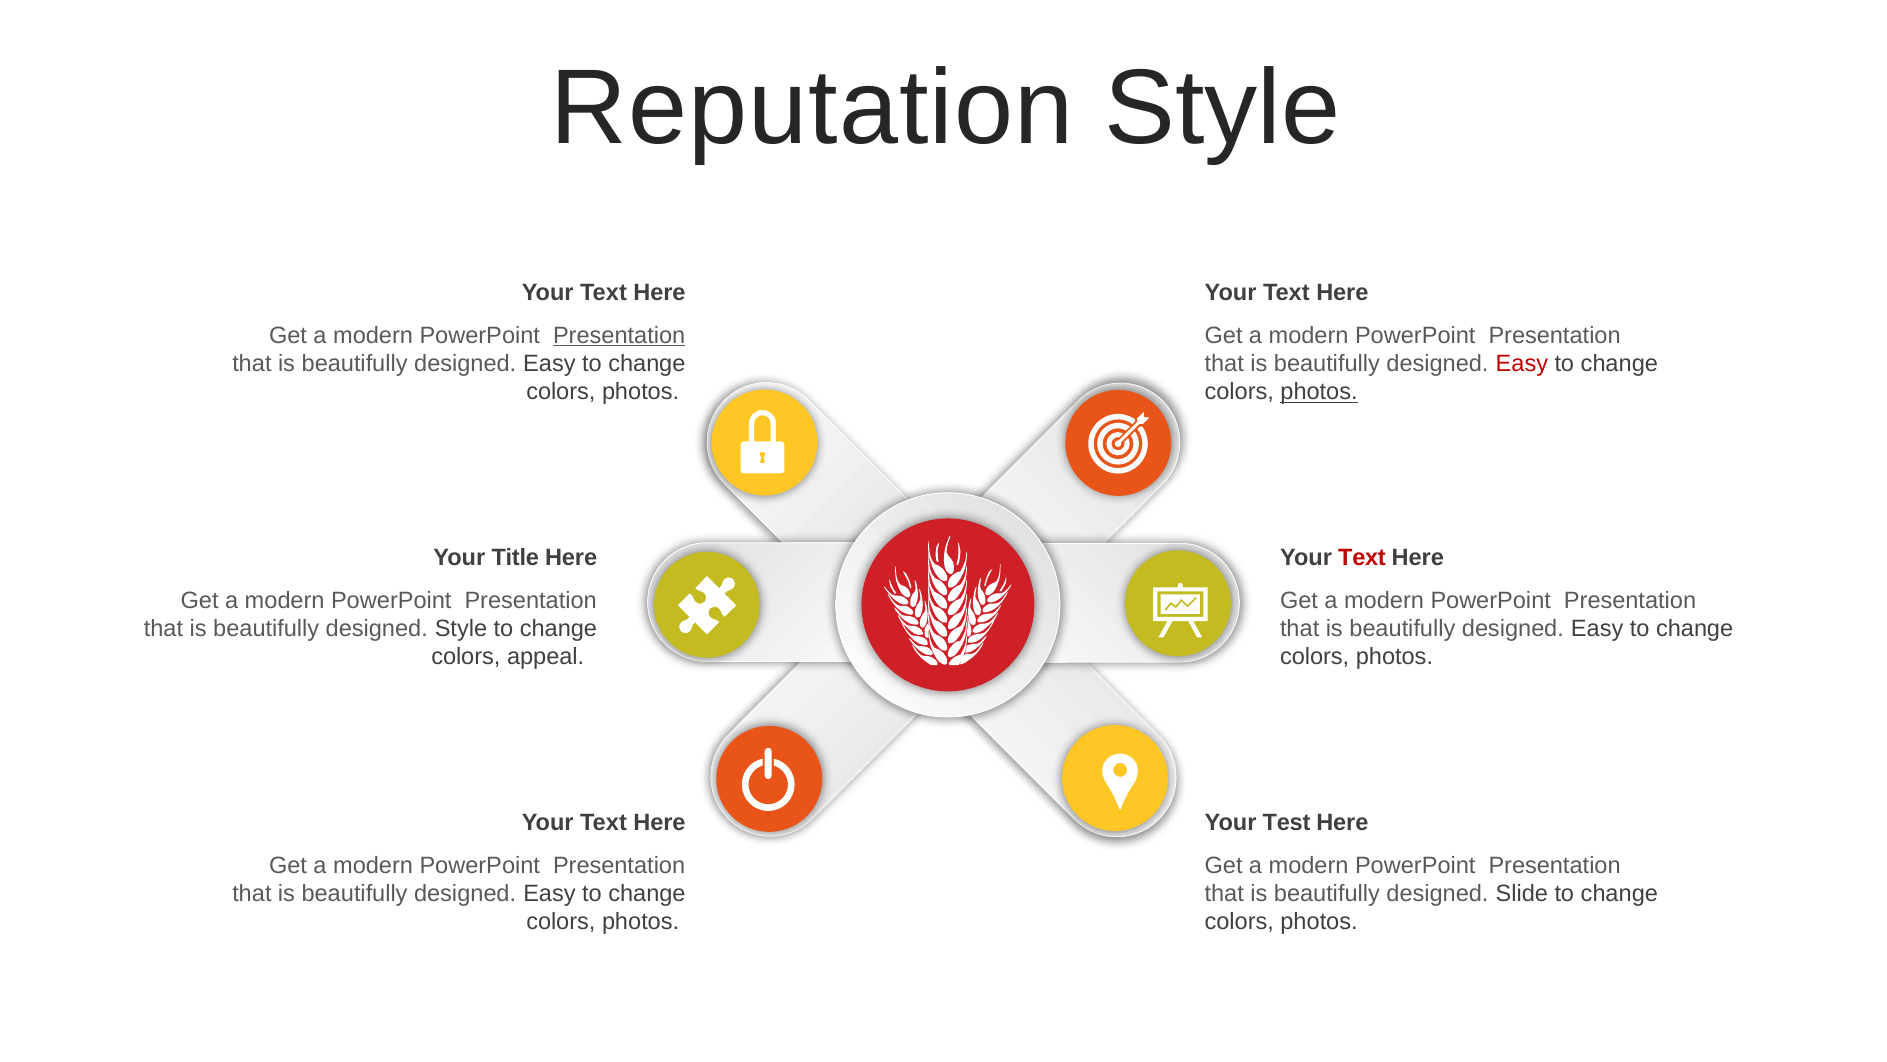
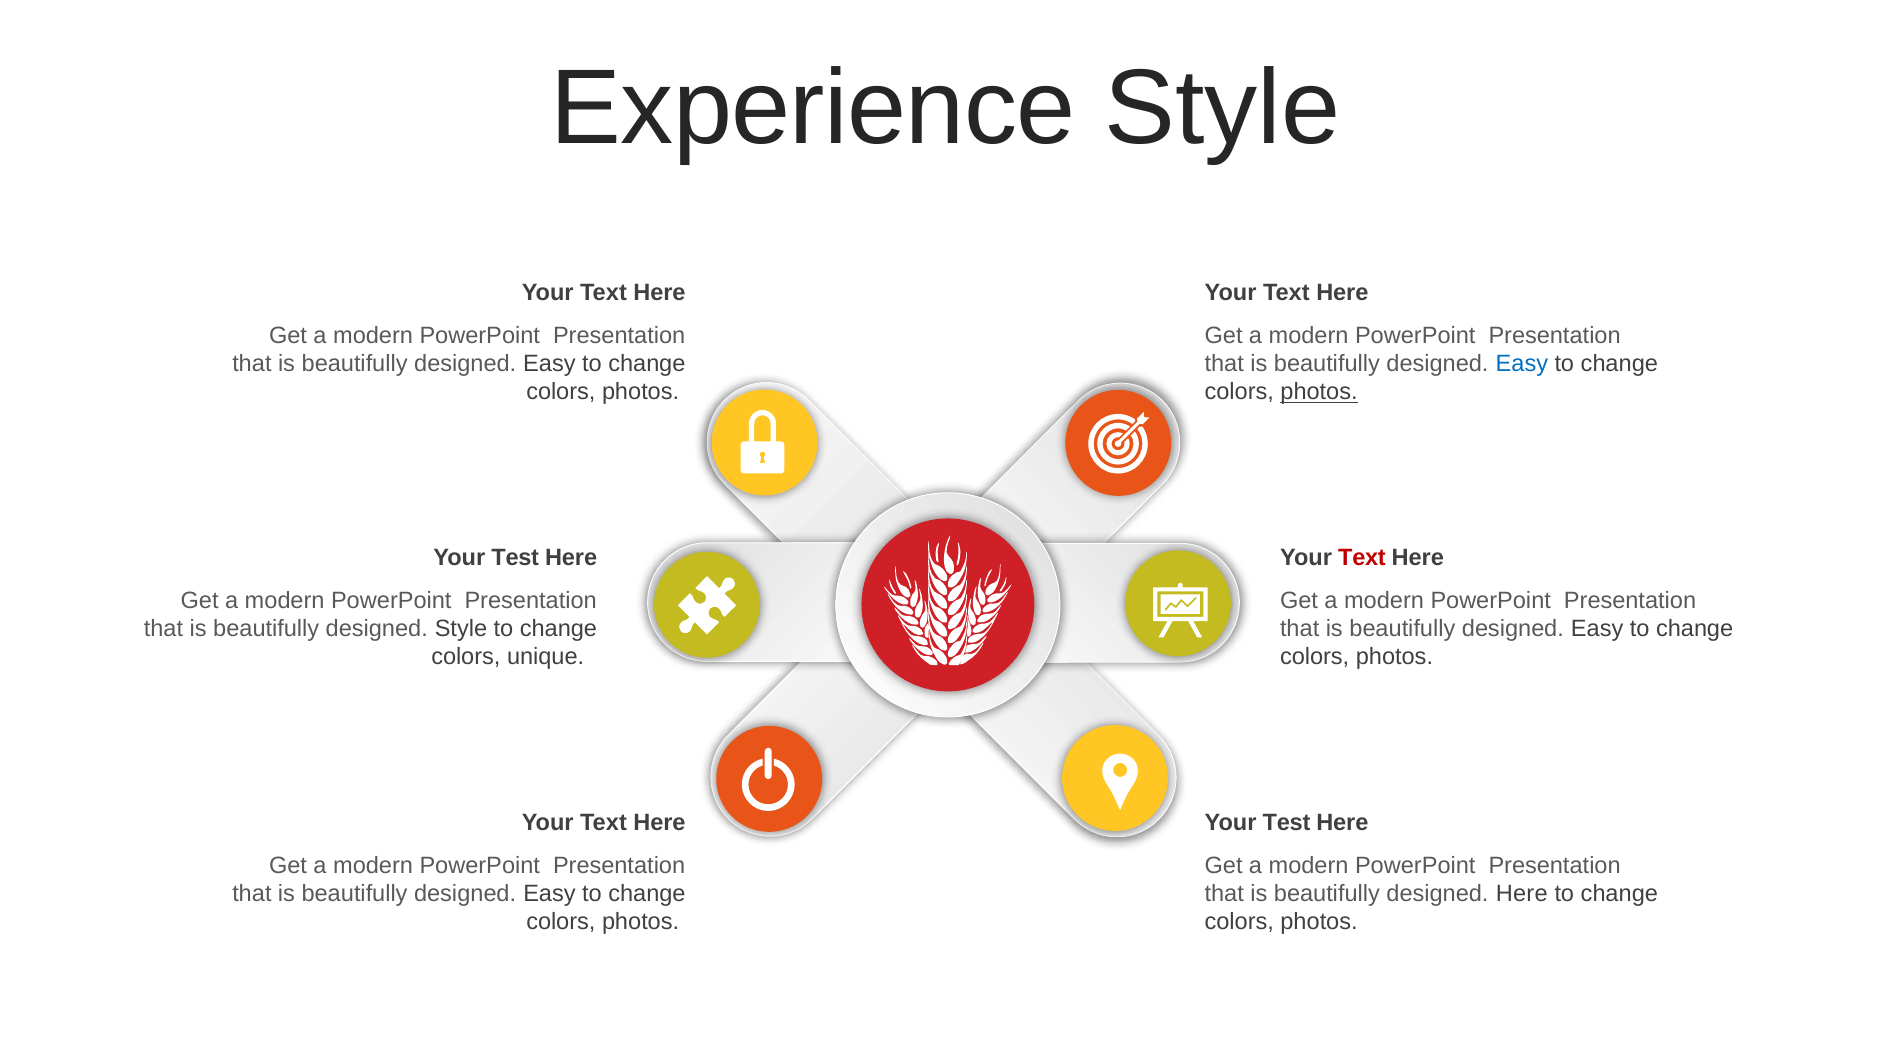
Reputation: Reputation -> Experience (813, 108)
Presentation underline: present -> none (619, 335)
Easy colour: red -> blue (1522, 364)
Title: Title -> Test (515, 558)
appeal: appeal -> unique (546, 657)
designed Slide: Slide -> Here (1522, 893)
